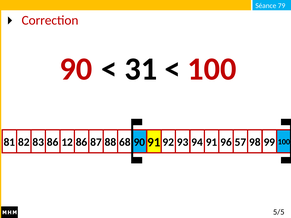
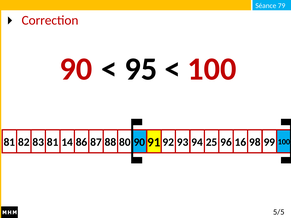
31: 31 -> 95 (141, 69)
83 86: 86 -> 81 (53, 142)
12: 12 -> 14 (67, 142)
68: 68 -> 80 (125, 142)
91: 91 -> 25 (212, 142)
57: 57 -> 16 (240, 142)
